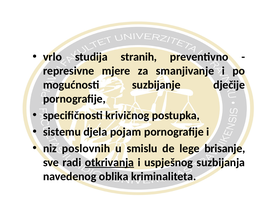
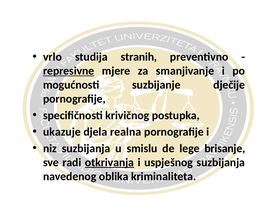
represivne underline: none -> present (69, 71)
sistemu: sistemu -> ukazuje (62, 132)
pojam: pojam -> realna (126, 132)
niz poslovnih: poslovnih -> suzbijanja (86, 148)
